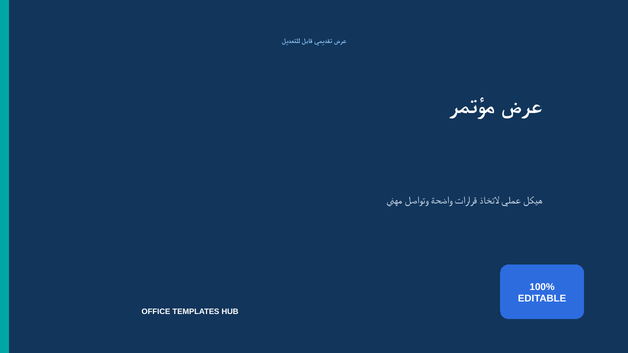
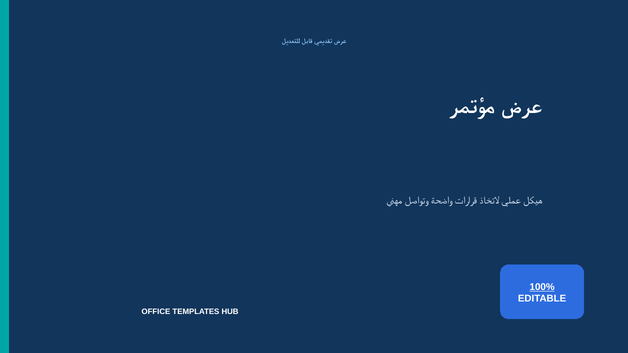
100% underline: none -> present (542, 287)
